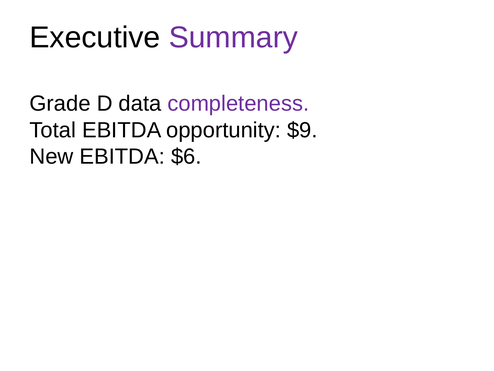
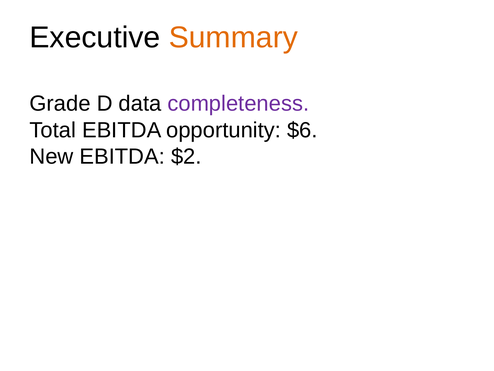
Summary colour: purple -> orange (233, 37)
$9: $9 -> $6 (302, 130)
$6: $6 -> $2 (186, 156)
